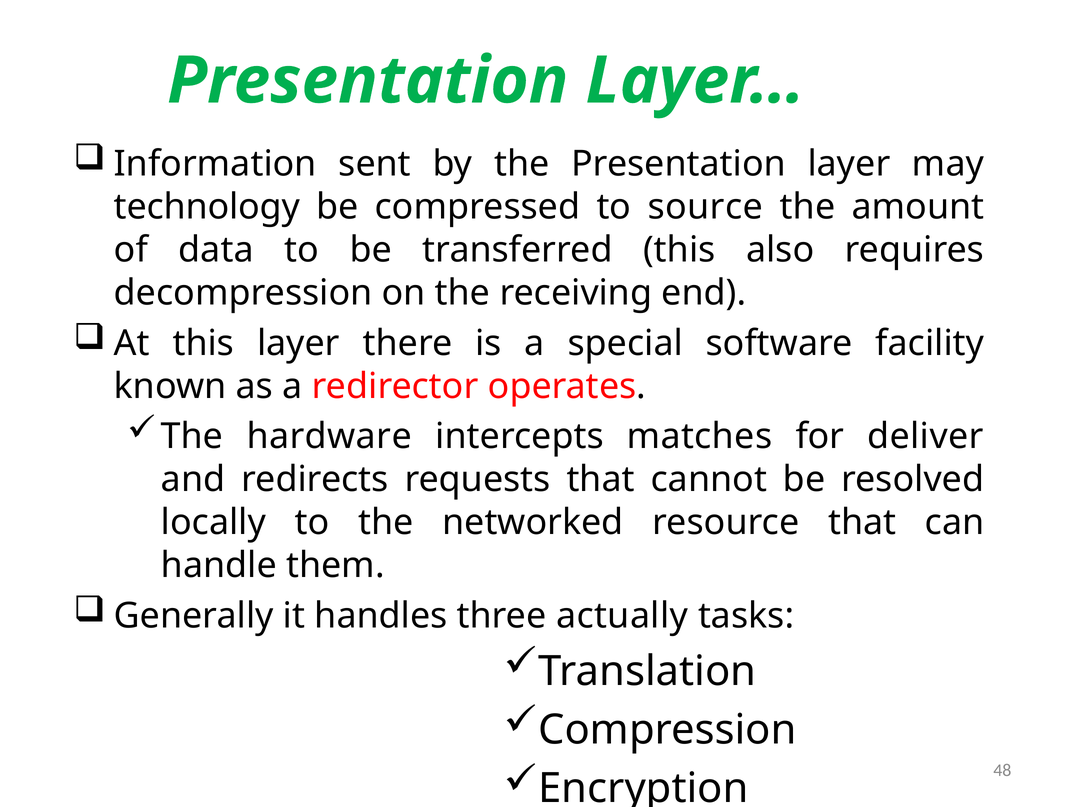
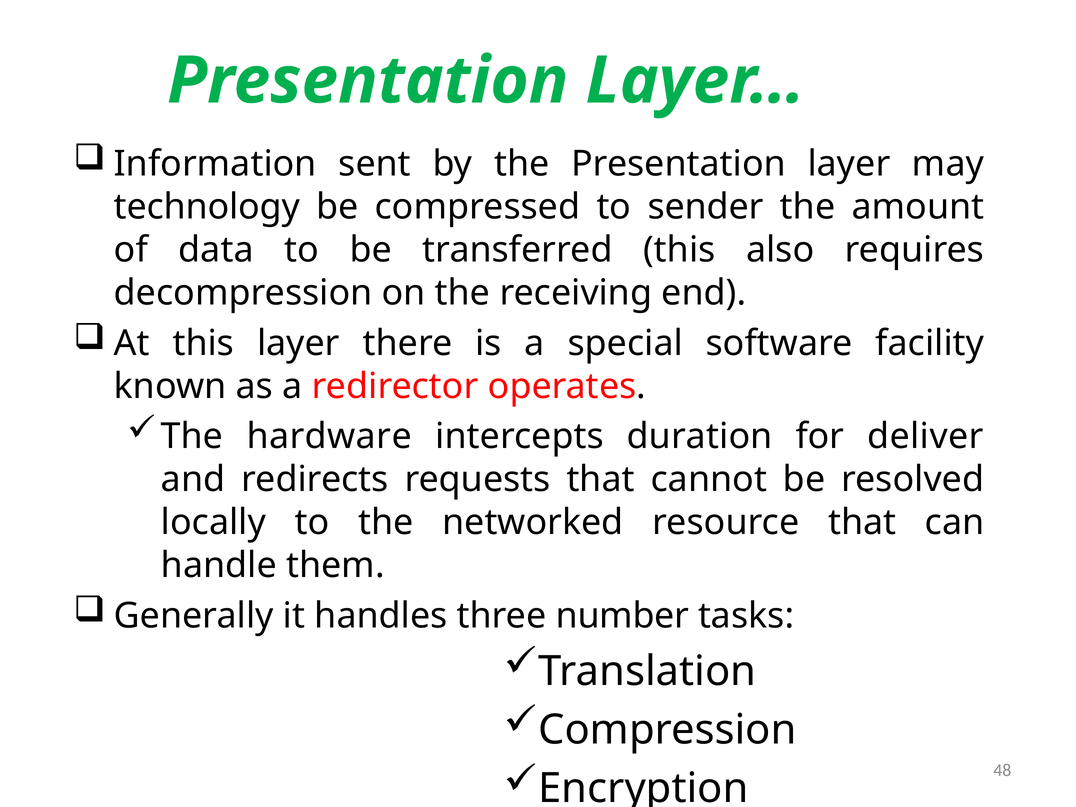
source: source -> sender (706, 207)
matches: matches -> duration (700, 436)
actually: actually -> number (622, 616)
